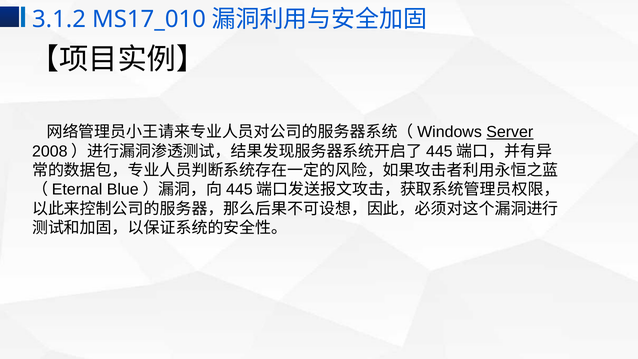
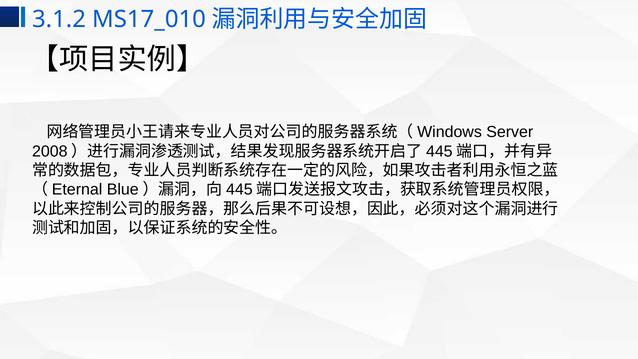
Server underline: present -> none (510, 132)
